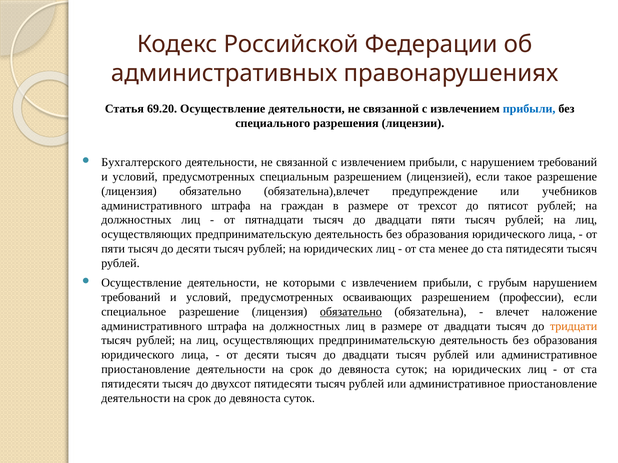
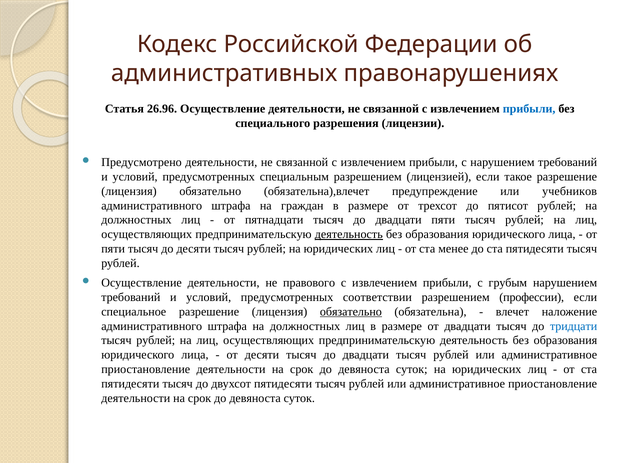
69.20: 69.20 -> 26.96 (162, 109)
Бухгалтерского: Бухгалтерского -> Предусмотрено (142, 163)
деятельность underline: none -> present (349, 235)
которыми: которыми -> правового (309, 283)
осваивающих: осваивающих -> соответствии (377, 298)
тридцати colour: orange -> blue (574, 326)
